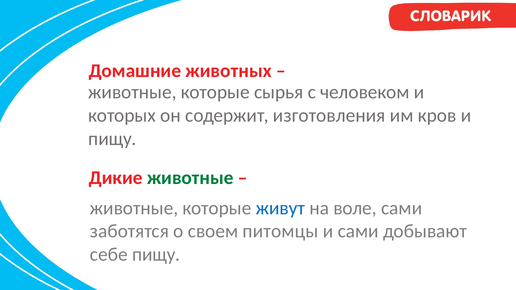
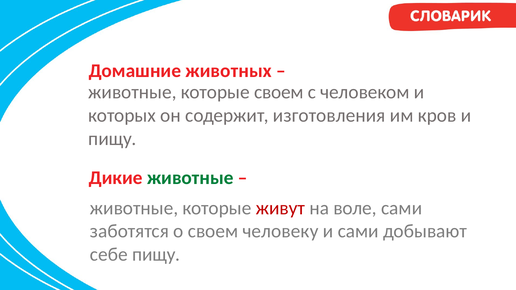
которые сырья: сырья -> своем (279, 92)
живут colour: blue -> red (280, 208)
питомцы: питомцы -> человеку (280, 231)
